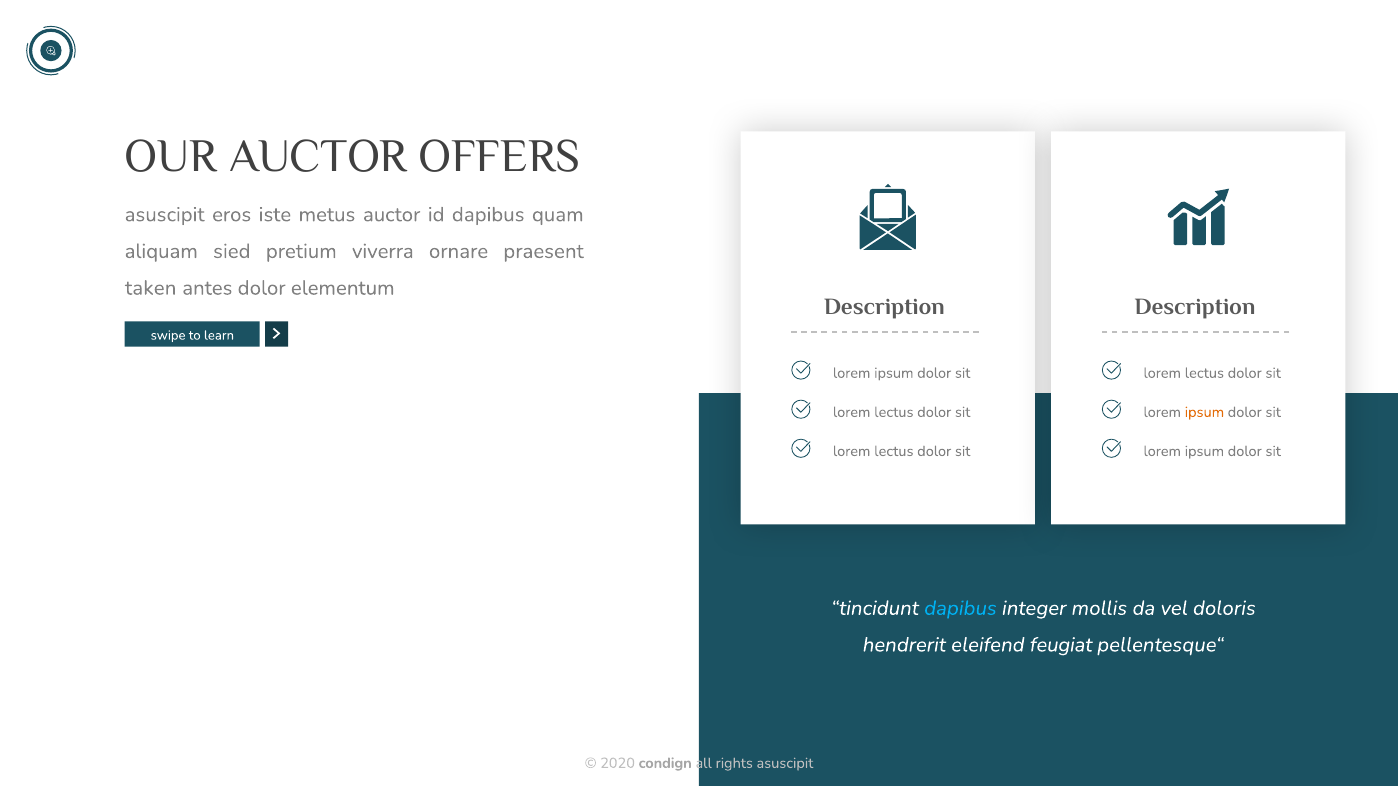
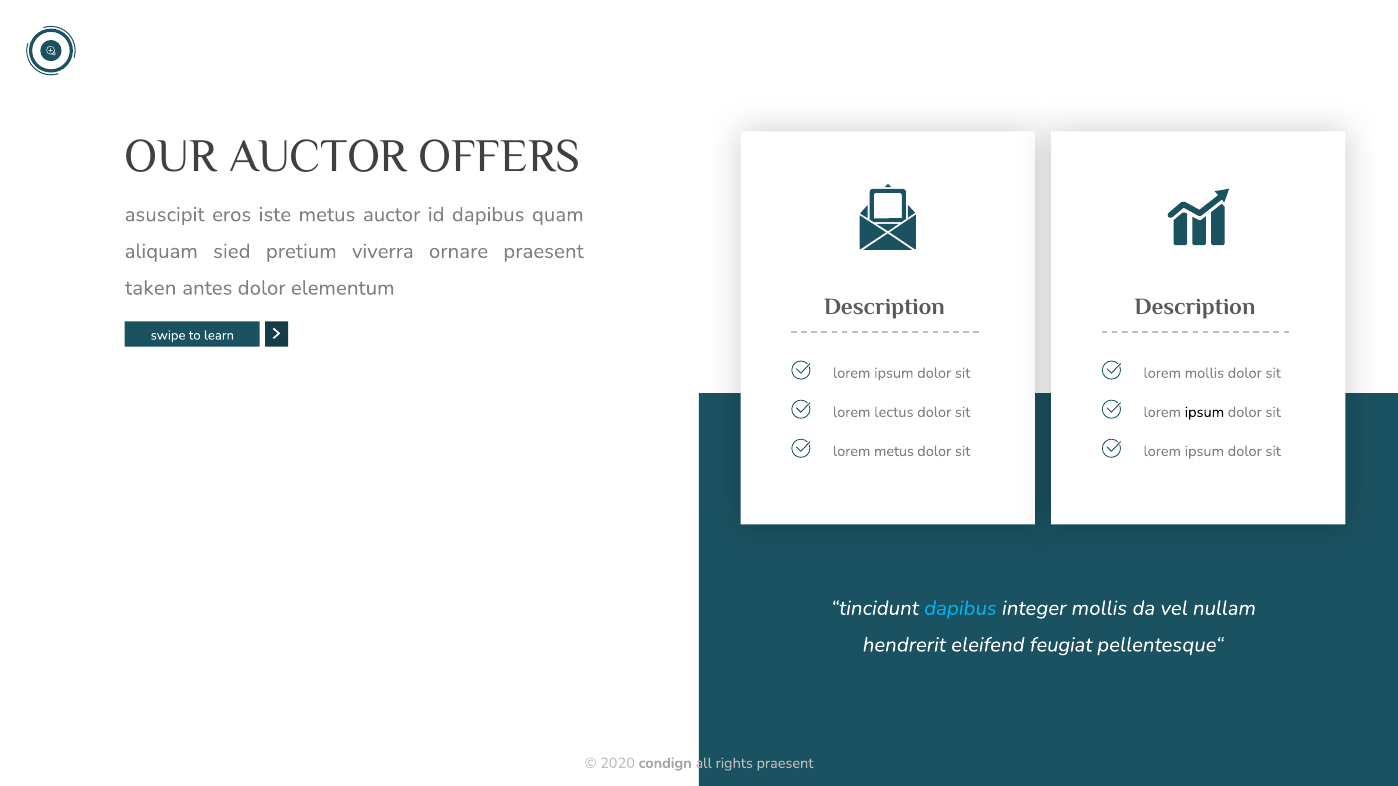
lectus: lectus -> mollis (1204, 373)
ipsum colour: orange -> black (1204, 412)
lectus: lectus -> metus (894, 451)
doloris: doloris -> nullam (1224, 608)
rights asuscipit: asuscipit -> praesent (785, 763)
